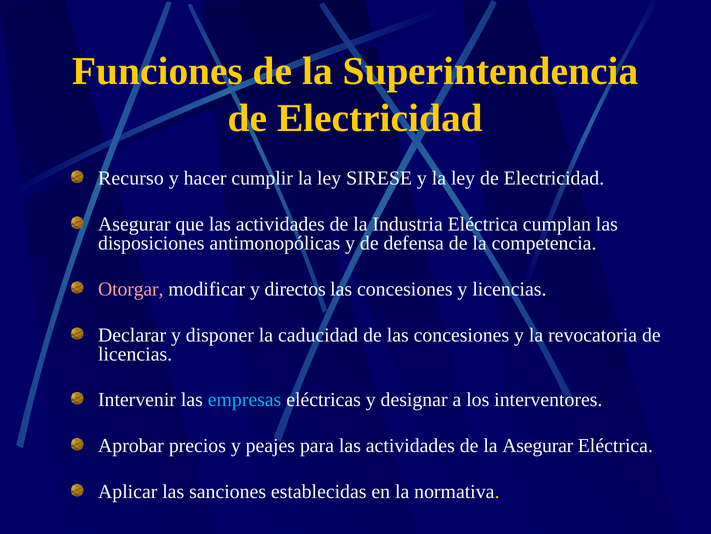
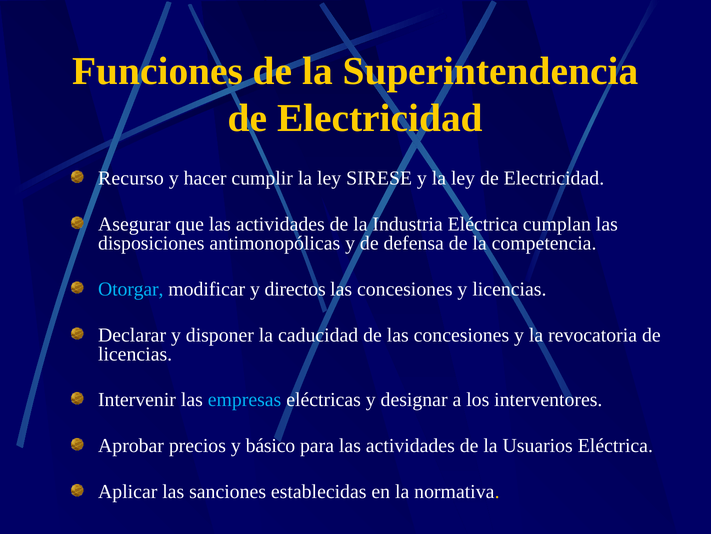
Otorgar colour: pink -> light blue (131, 289)
peajes: peajes -> básico (270, 445)
la Asegurar: Asegurar -> Usuarios (538, 445)
